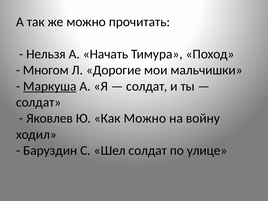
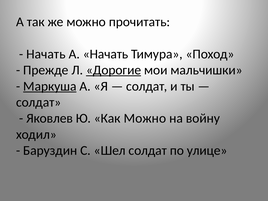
Нельзя: Нельзя -> Начать (46, 54)
Многом: Многом -> Прежде (46, 70)
Дорогие underline: none -> present (114, 70)
